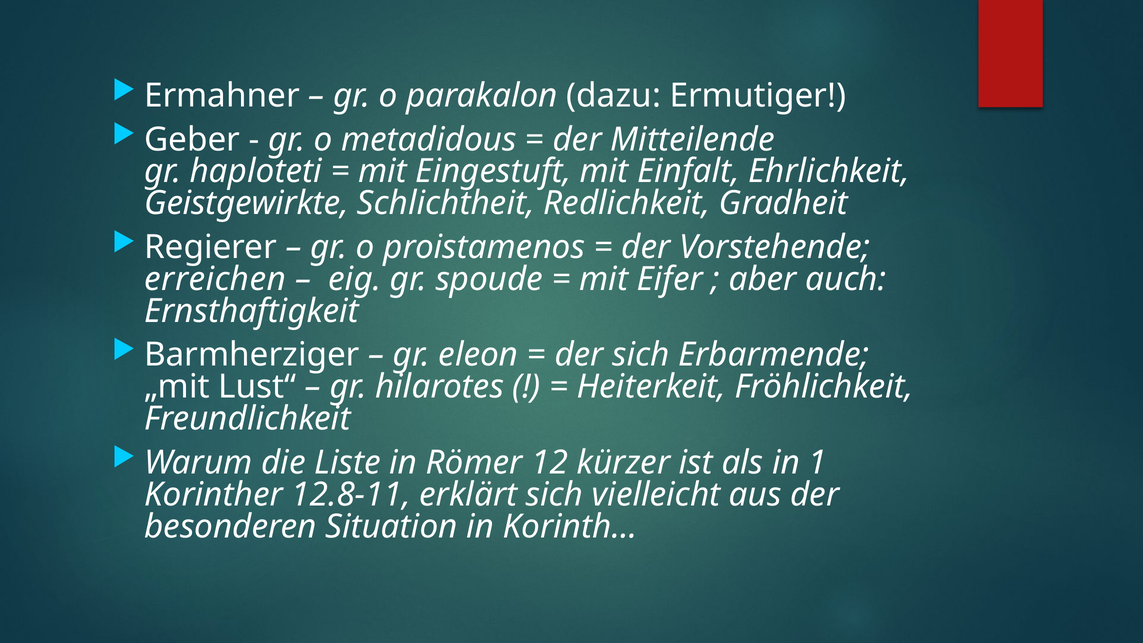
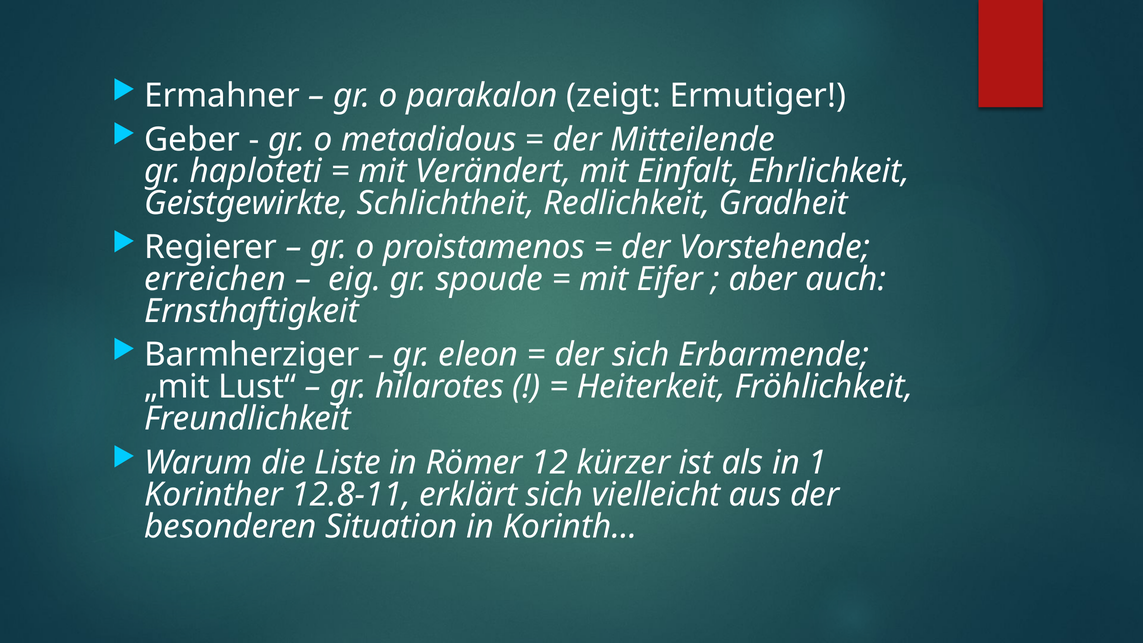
dazu: dazu -> zeigt (614, 96)
Eingestuft: Eingestuft -> Verändert (493, 171)
